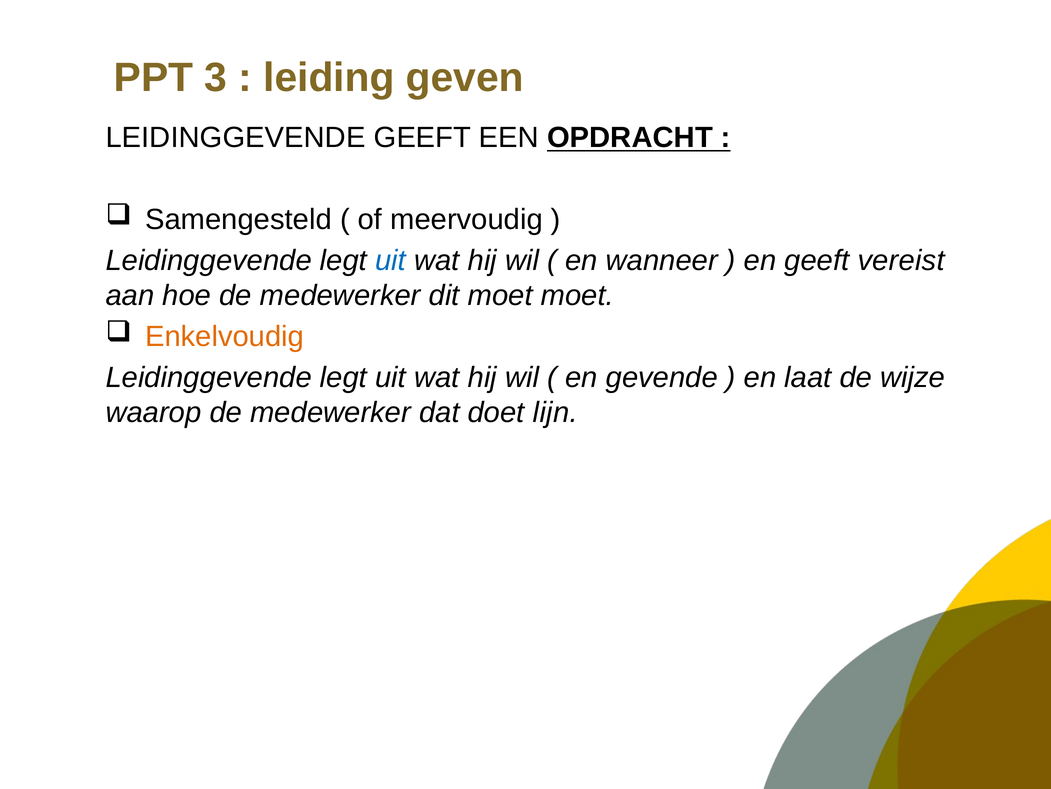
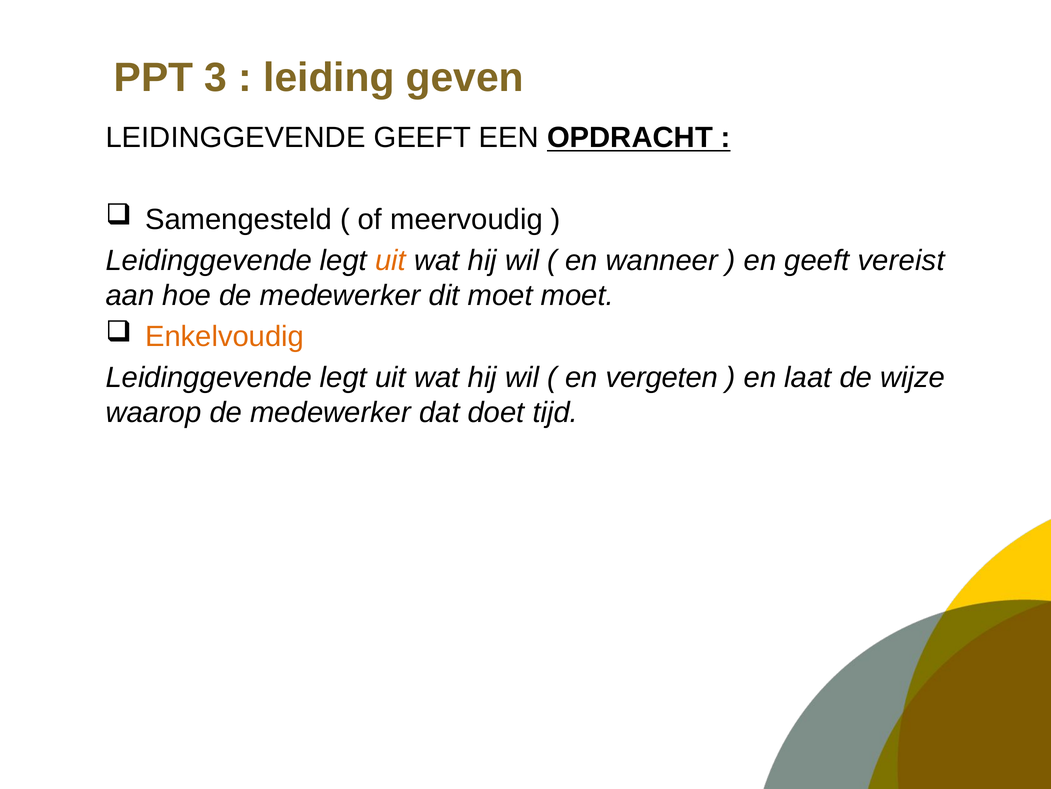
uit colour: blue -> orange (391, 260)
gevende: gevende -> vergeten (662, 377)
lijn: lijn -> tijd (555, 412)
